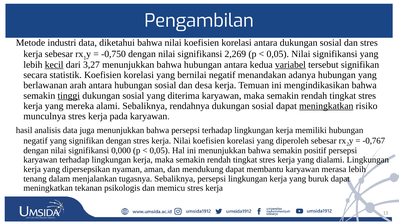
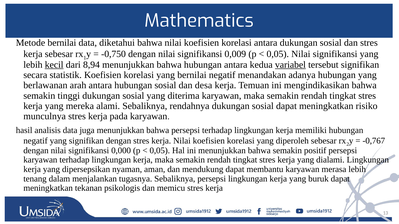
Pengambilan: Pengambilan -> Mathematics (199, 21)
Metode industri: industri -> bernilai (62, 43)
2,269: 2,269 -> 0,009 (235, 54)
3,27: 3,27 -> 8,94 (91, 65)
tinggi underline: present -> none (69, 96)
meningkatkan underline: present -> none (326, 106)
